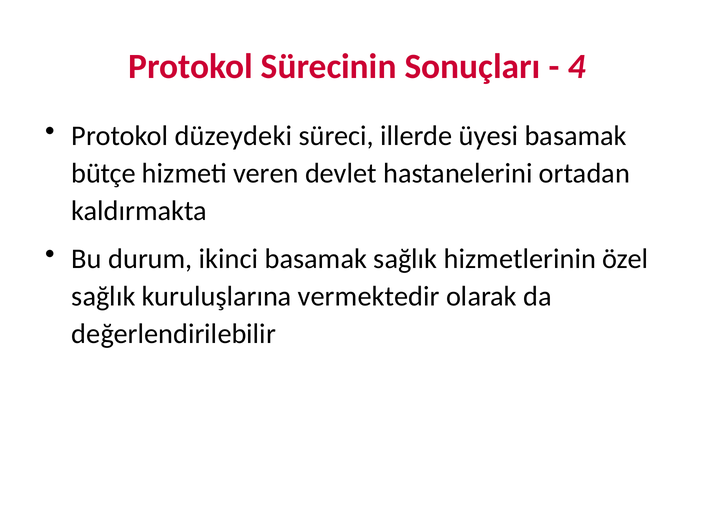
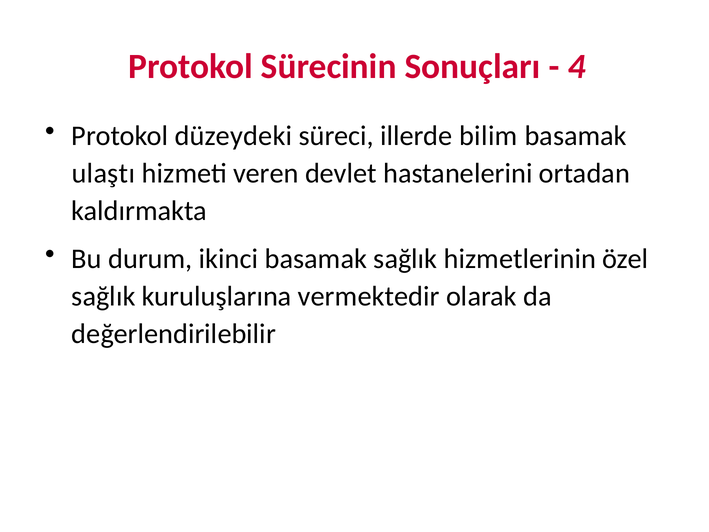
üyesi: üyesi -> bilim (488, 136)
bütçe: bütçe -> ulaştı (103, 173)
